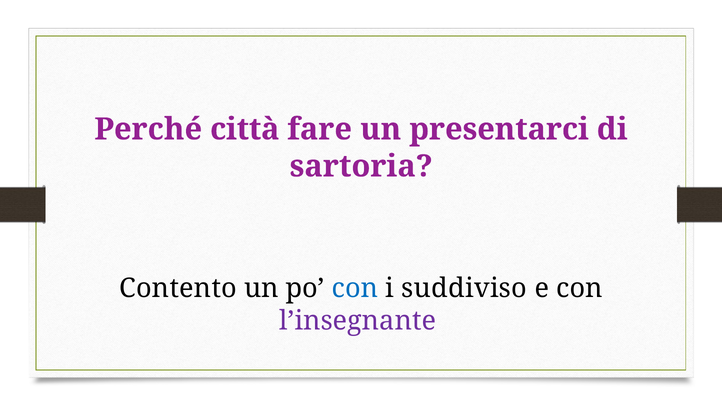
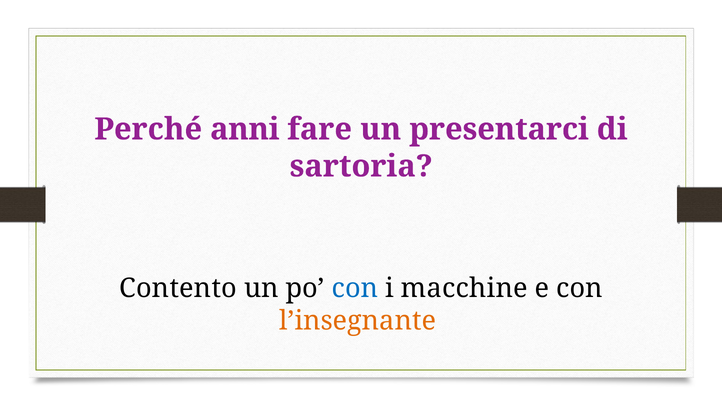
città: città -> anni (245, 129)
suddiviso: suddiviso -> macchine (464, 288)
l’insegnante colour: purple -> orange (358, 321)
